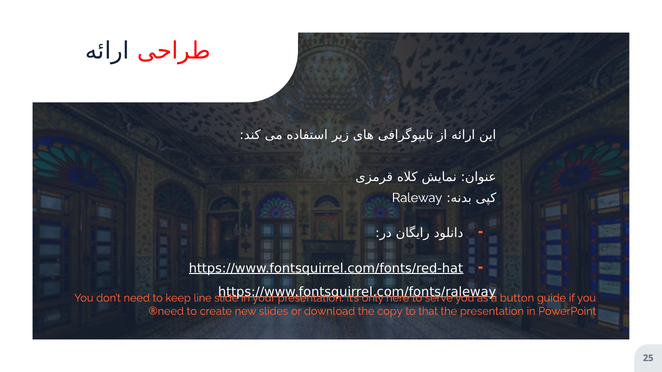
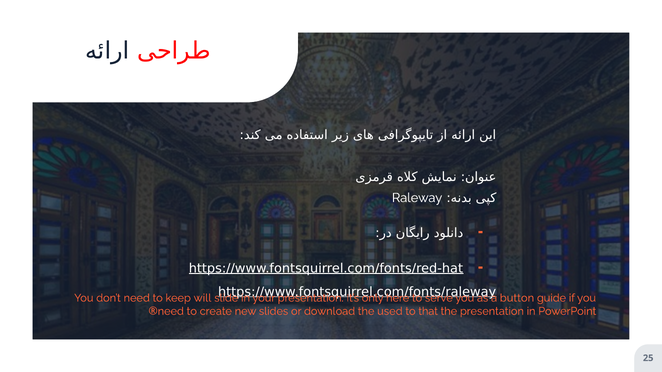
line: line -> will (202, 298)
copy: copy -> used (390, 311)
